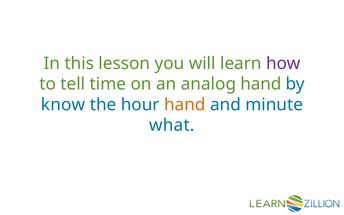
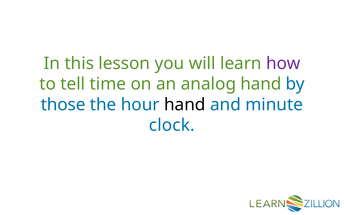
know: know -> those (63, 105)
hand colour: orange -> black (185, 105)
what: what -> clock (172, 125)
